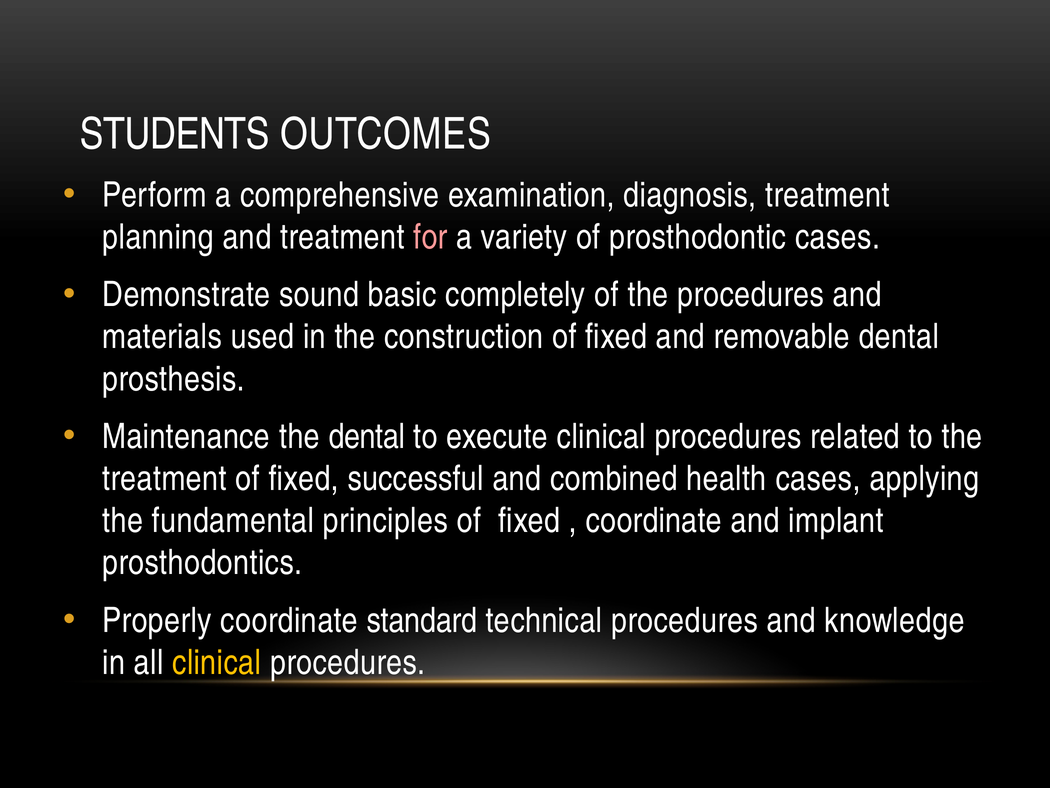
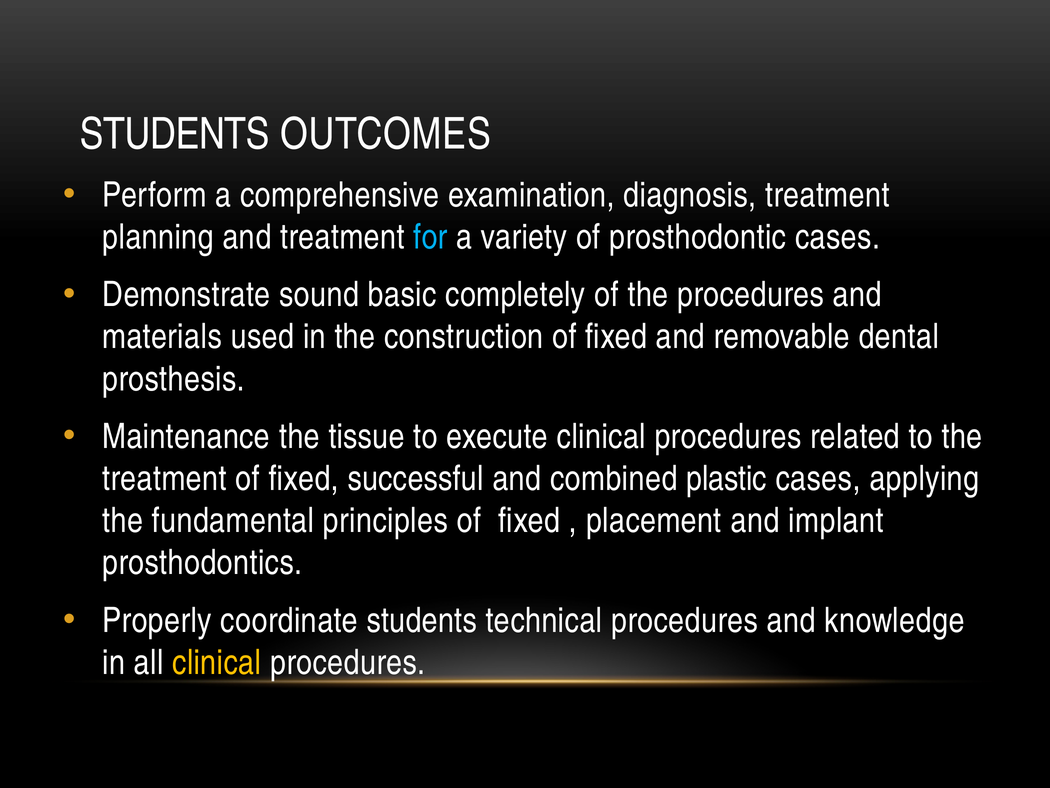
for colour: pink -> light blue (430, 237)
the dental: dental -> tissue (367, 436)
health: health -> plastic (727, 478)
coordinate: coordinate -> placement (654, 520)
coordinate standard: standard -> students (422, 620)
